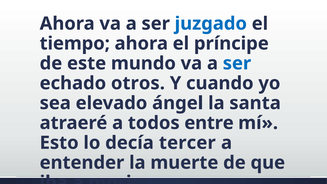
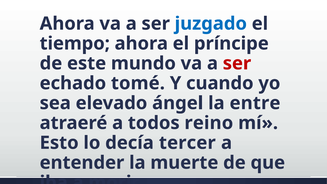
ser colour: blue -> red (237, 63)
otros: otros -> tomé (138, 83)
santa: santa -> entre (255, 103)
entre: entre -> reino (209, 123)
